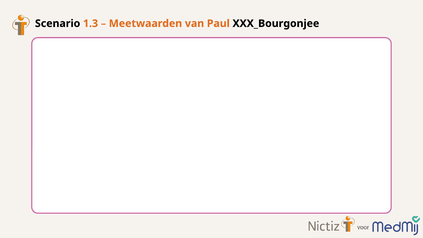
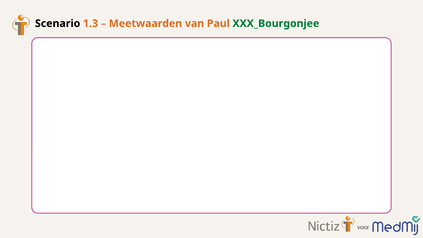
XXX_Bourgonjee colour: black -> green (276, 23)
